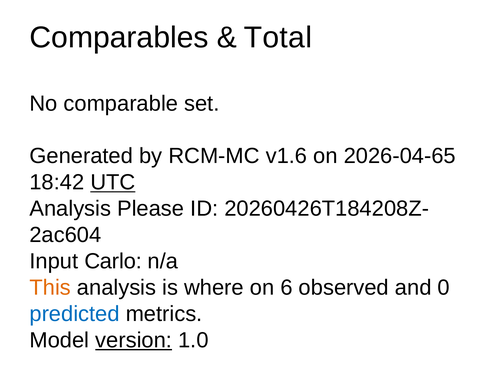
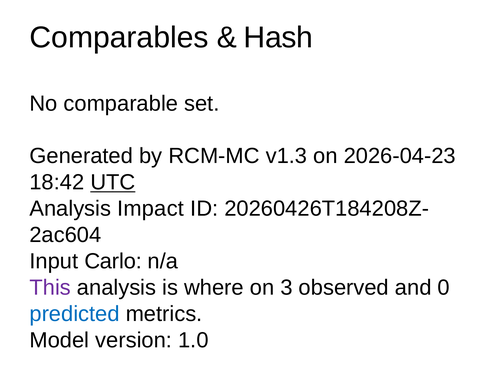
Total: Total -> Hash (278, 37)
v1.6: v1.6 -> v1.3 (286, 156)
2026-04-65: 2026-04-65 -> 2026-04-23 (400, 156)
Please: Please -> Impact (151, 209)
This colour: orange -> purple (50, 287)
6: 6 -> 3 (287, 287)
version underline: present -> none (134, 340)
